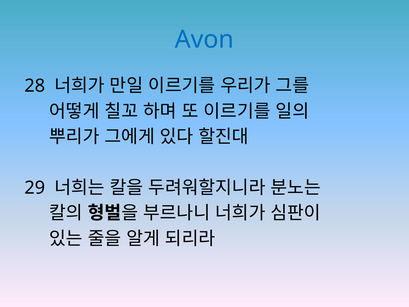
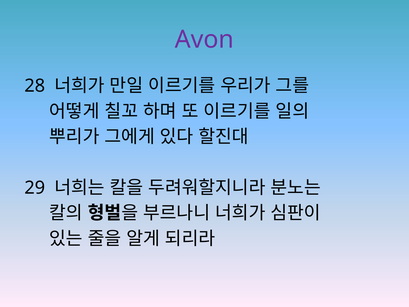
Avon colour: blue -> purple (204, 40)
